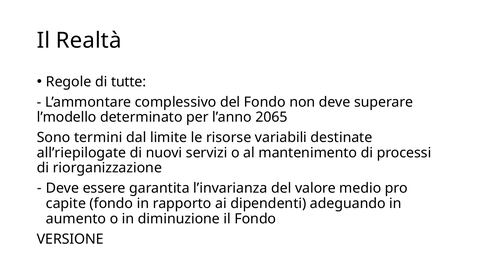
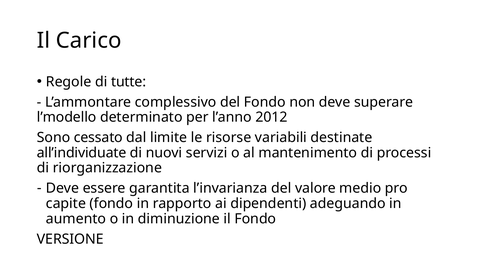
Realtà: Realtà -> Carico (89, 41)
2065: 2065 -> 2012 (271, 117)
termini: termini -> cessato (98, 138)
all’riepilogate: all’riepilogate -> all’individuate (82, 153)
